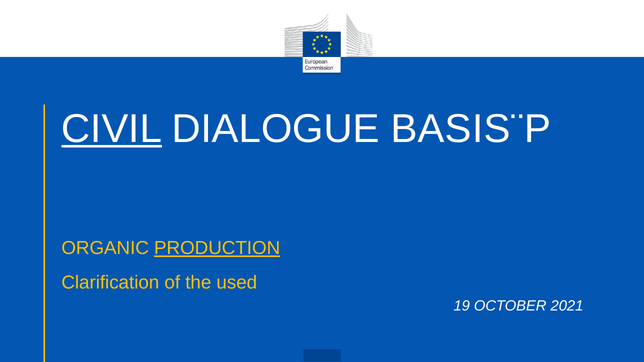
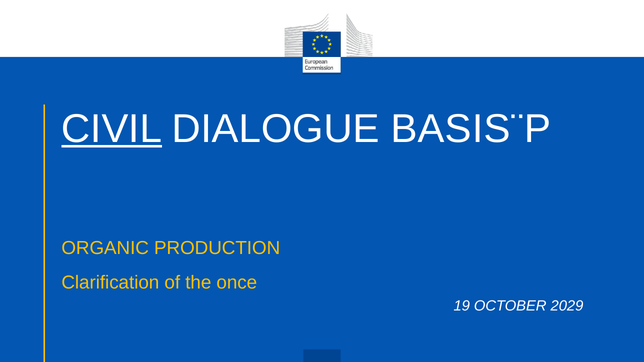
PRODUCTION underline: present -> none (217, 248)
used: used -> once (237, 283)
2021: 2021 -> 2029 (567, 306)
